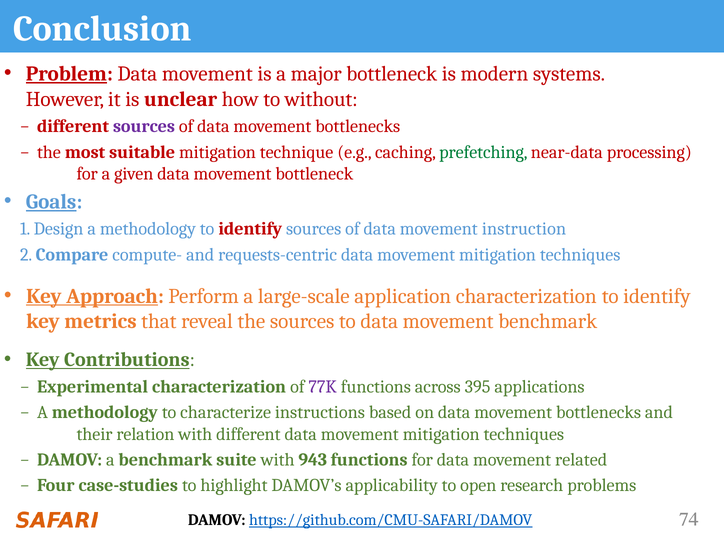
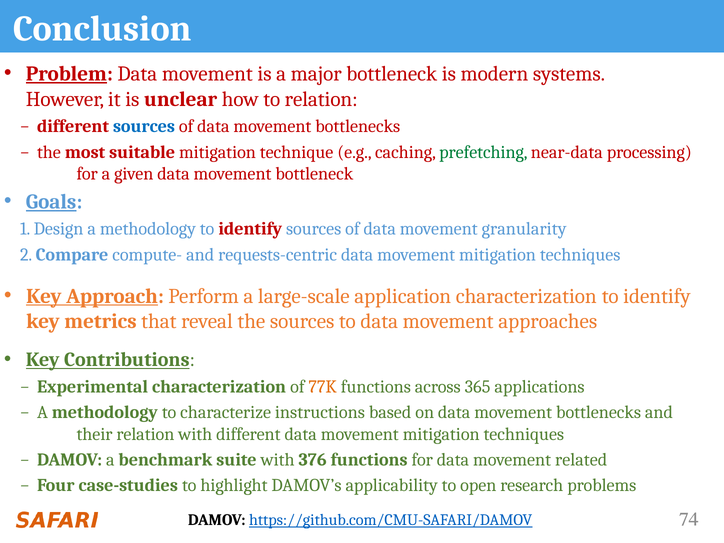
to without: without -> relation (321, 99)
sources colour: purple -> blue (144, 126)
instruction: instruction -> granularity (524, 229)
movement benchmark: benchmark -> approaches (548, 321)
77K colour: purple -> orange (323, 387)
395: 395 -> 365 (478, 387)
943: 943 -> 376 (313, 460)
